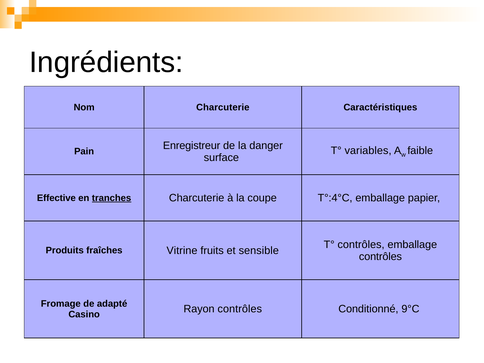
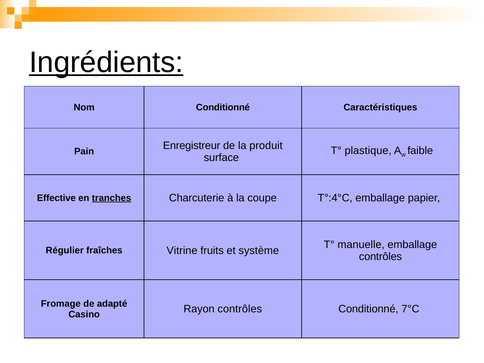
Ingrédients underline: none -> present (106, 63)
Nom Charcuterie: Charcuterie -> Conditionné (223, 107)
danger: danger -> produit (266, 146)
variables: variables -> plastique (368, 151)
T° contrôles: contrôles -> manuelle (361, 245)
Produits: Produits -> Régulier (65, 251)
sensible: sensible -> système (259, 251)
9°C: 9°C -> 7°C (410, 309)
